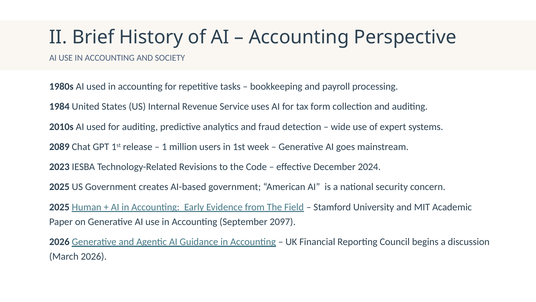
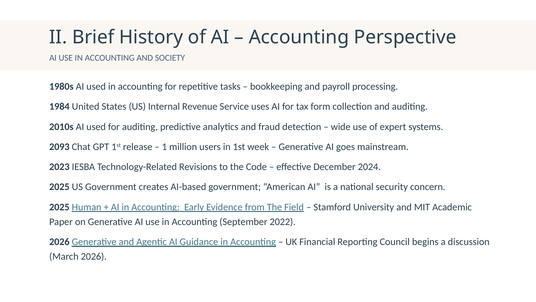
2089: 2089 -> 2093 (59, 147)
2097: 2097 -> 2022 (283, 221)
